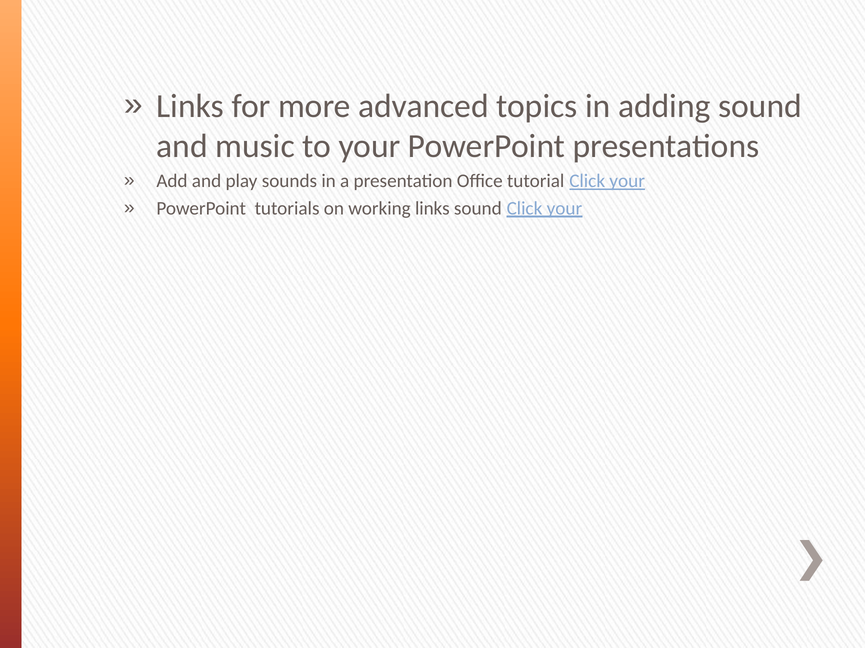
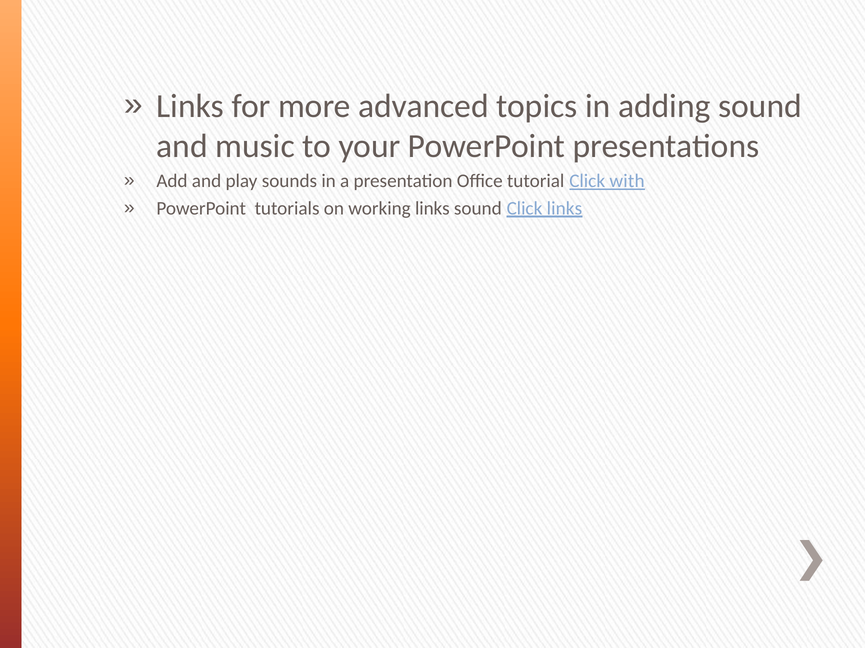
tutorial Click your: your -> with (627, 181)
sound Click your: your -> links (564, 208)
